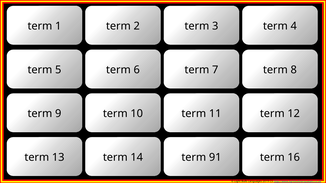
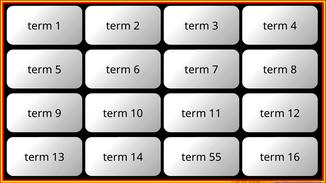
91: 91 -> 55 (215, 158)
